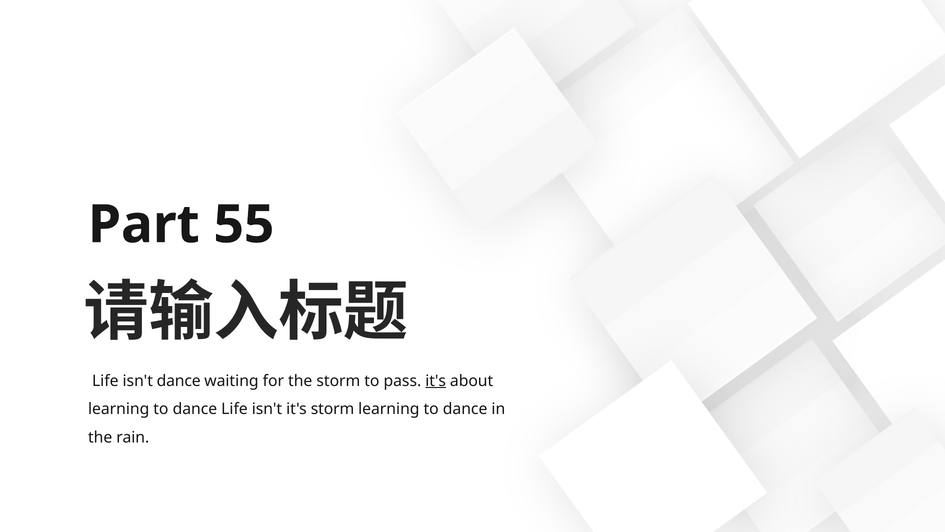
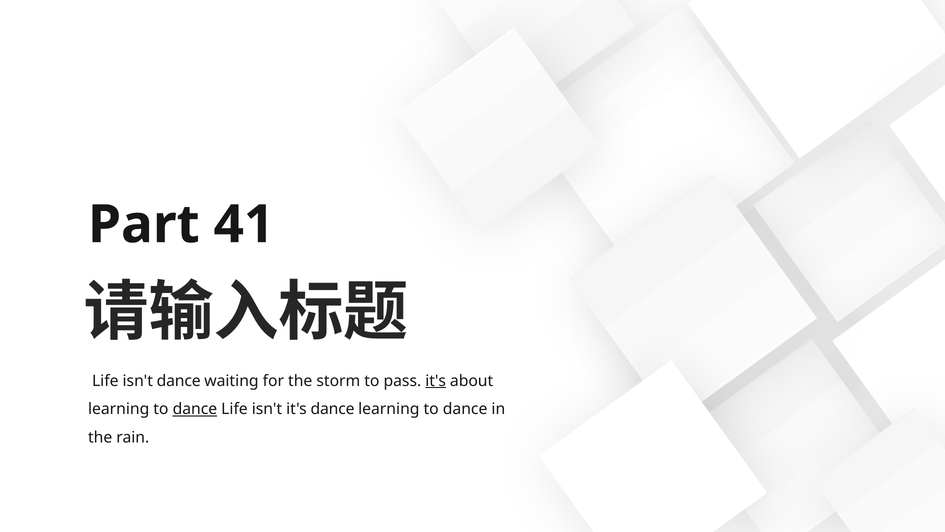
55: 55 -> 41 (244, 224)
dance underline: none -> present (195, 409)
it's storm: storm -> dance (333, 409)
